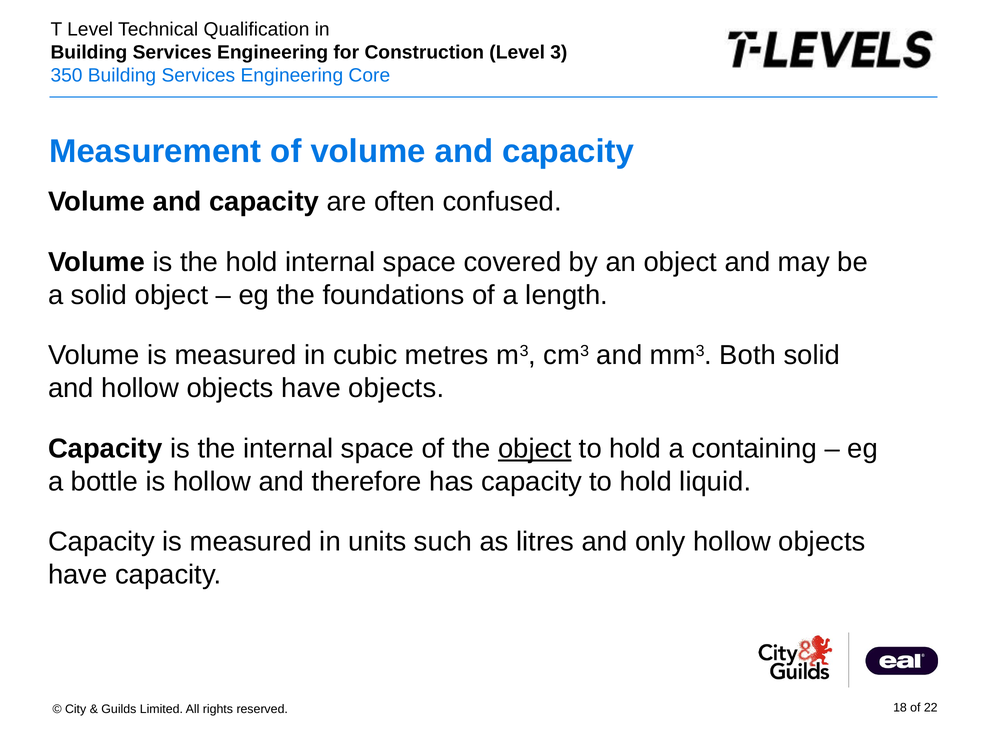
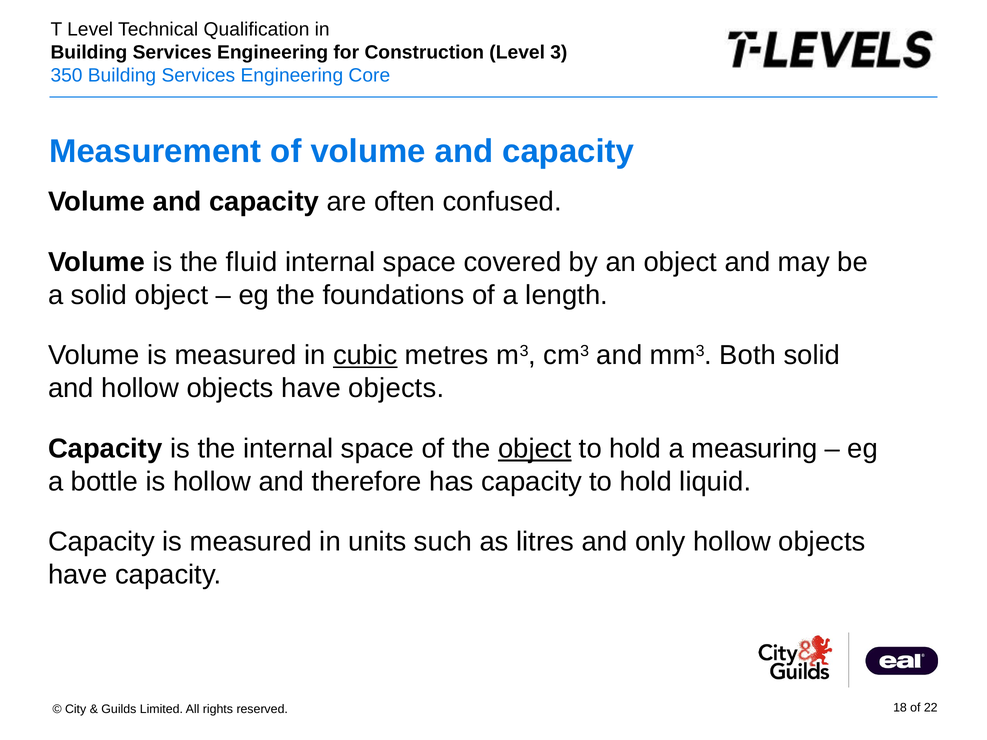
the hold: hold -> fluid (252, 262)
cubic underline: none -> present (365, 356)
containing: containing -> measuring (754, 449)
